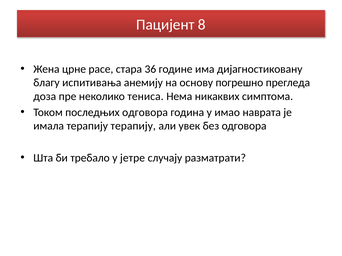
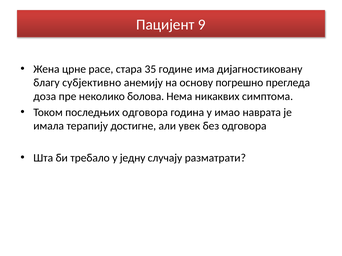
8: 8 -> 9 (202, 25)
36: 36 -> 35 (150, 69)
испитивања: испитивања -> субјективно (92, 83)
тениса: тениса -> болова (146, 97)
терапију терапију: терапију -> достигне (133, 126)
јетре: јетре -> једну (133, 158)
